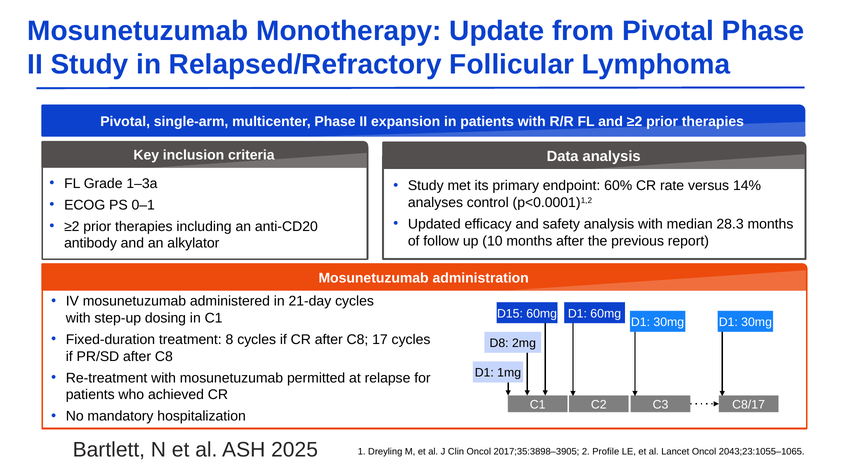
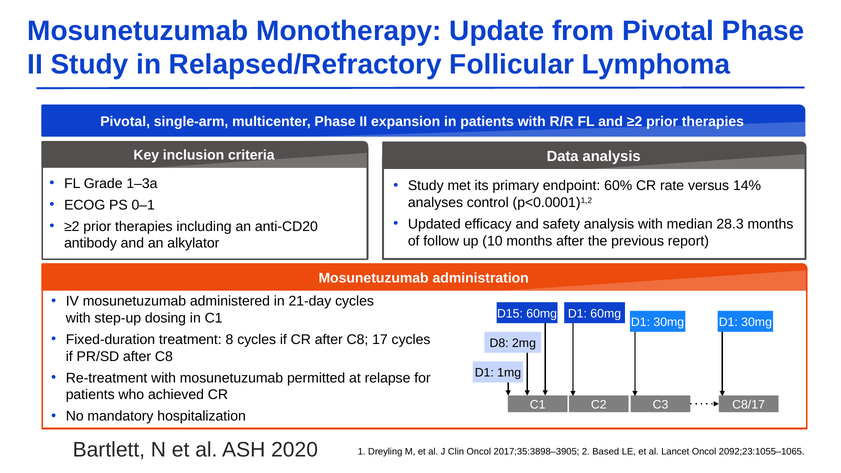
2025: 2025 -> 2020 (295, 450)
Profile: Profile -> Based (606, 452)
2043;23:1055–1065: 2043;23:1055–1065 -> 2092;23:1055–1065 (762, 452)
